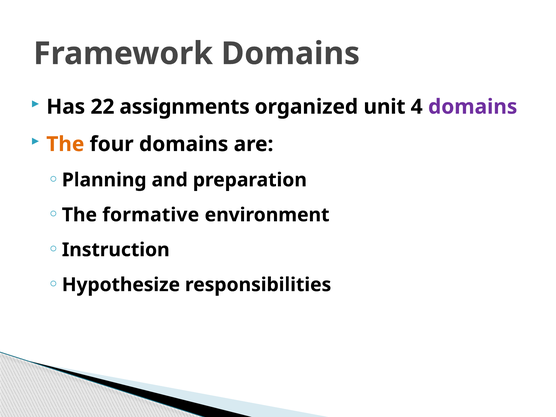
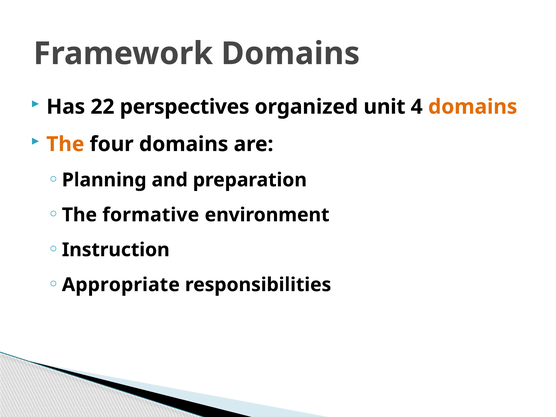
assignments: assignments -> perspectives (185, 107)
domains colour: purple -> orange (473, 107)
Hypothesize: Hypothesize -> Appropriate (121, 285)
